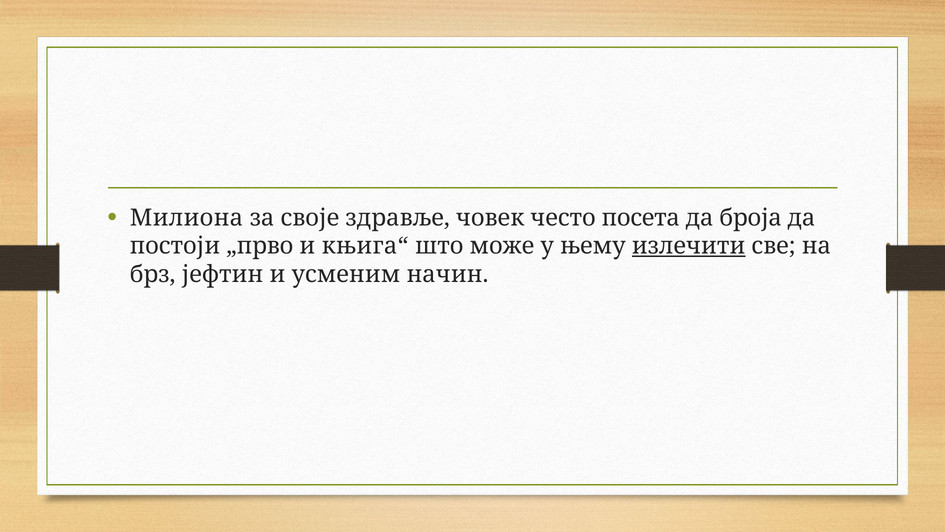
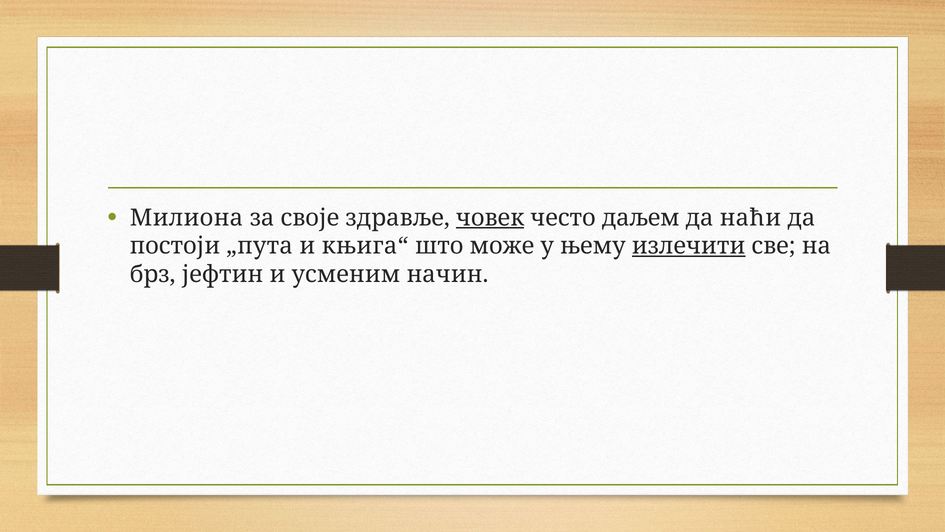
човек underline: none -> present (490, 218)
посета: посета -> даљем (641, 218)
броја: броја -> наћи (750, 218)
„прво: „прво -> „пута (260, 246)
